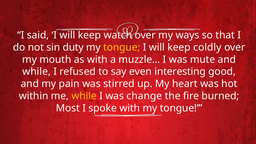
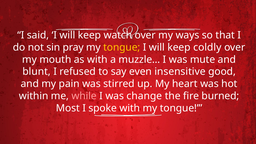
duty: duty -> pray (73, 47)
while: while -> blunt (37, 72)
interesting: interesting -> insensitive (180, 72)
while colour: yellow -> pink (84, 96)
